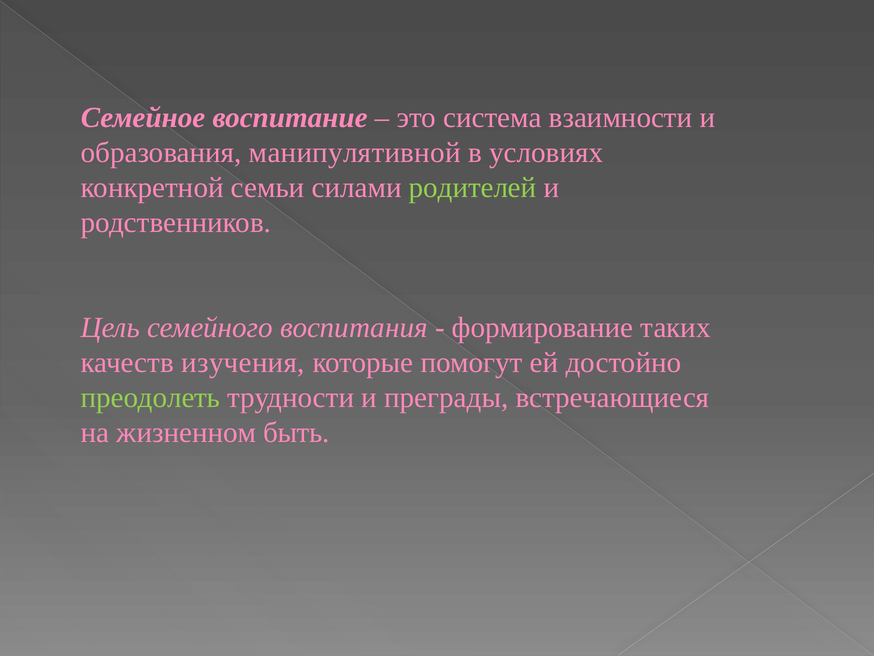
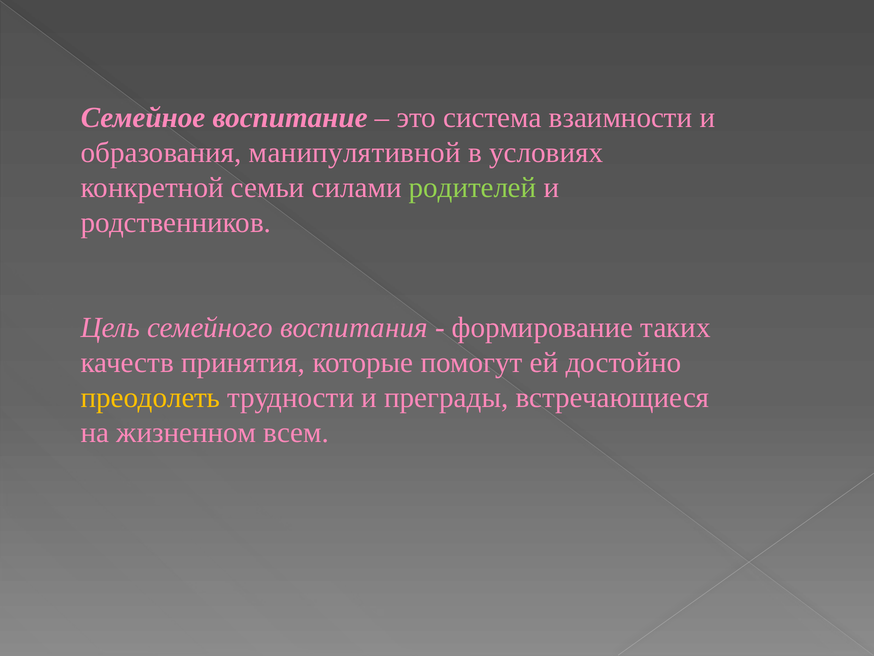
изучения: изучения -> принятия (243, 362)
преодолеть colour: light green -> yellow (151, 397)
быть: быть -> всем (296, 432)
